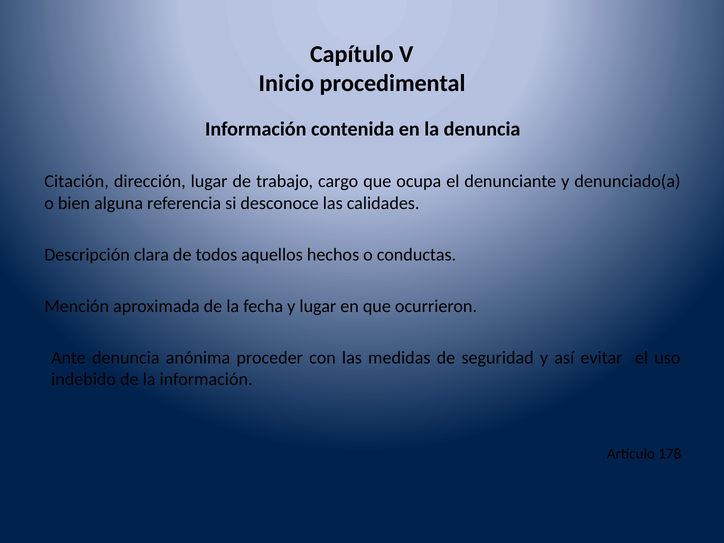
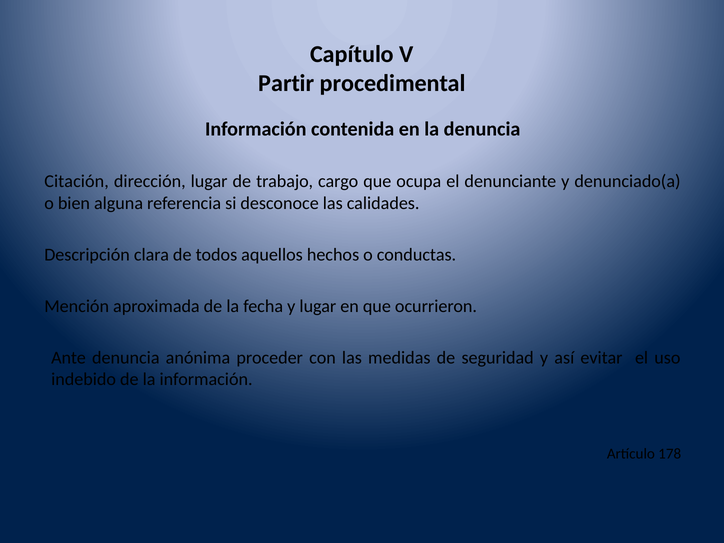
Inicio: Inicio -> Partir (286, 83)
